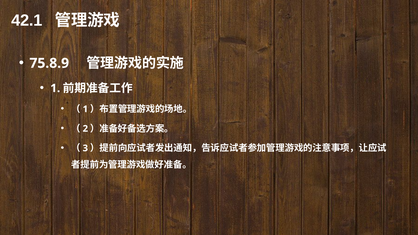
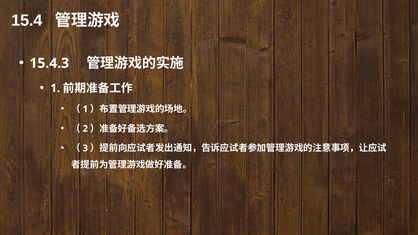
42.1: 42.1 -> 15.4 (27, 21)
75.8.9: 75.8.9 -> 15.4.3 (49, 63)
